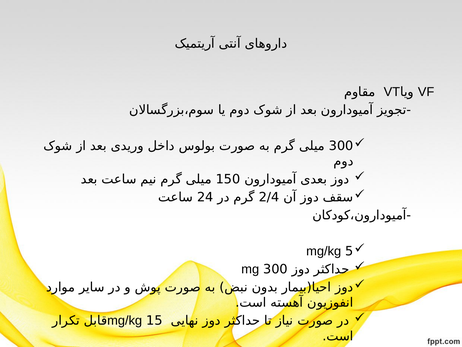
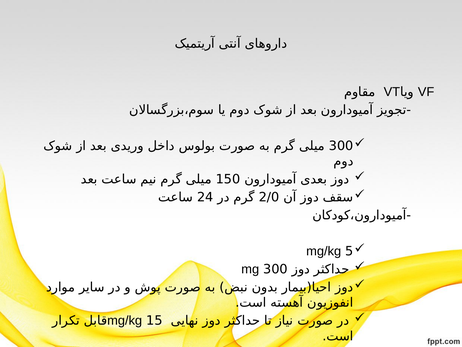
2/4: 2/4 -> 2/0 (269, 197)
